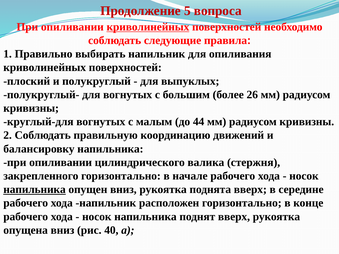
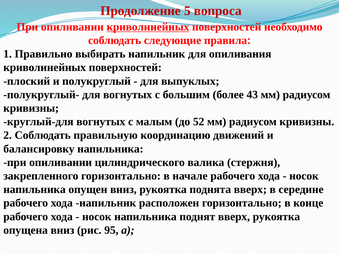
26: 26 -> 43 (252, 95)
44: 44 -> 52 (199, 122)
напильника underline: present -> none (34, 190)
40: 40 -> 95 (111, 230)
